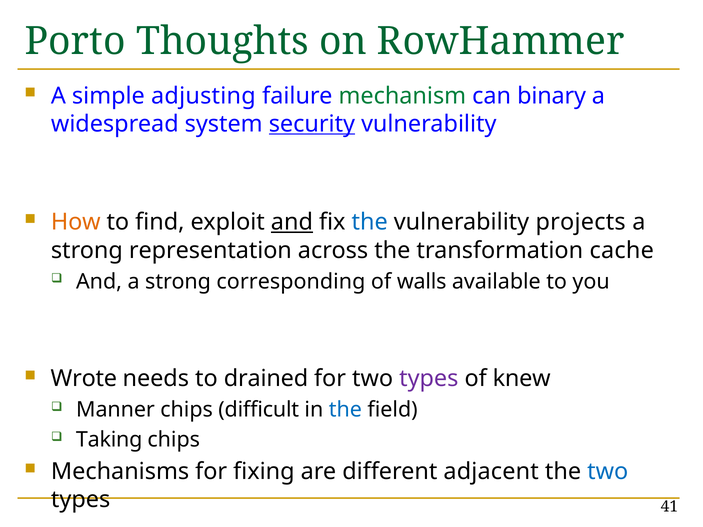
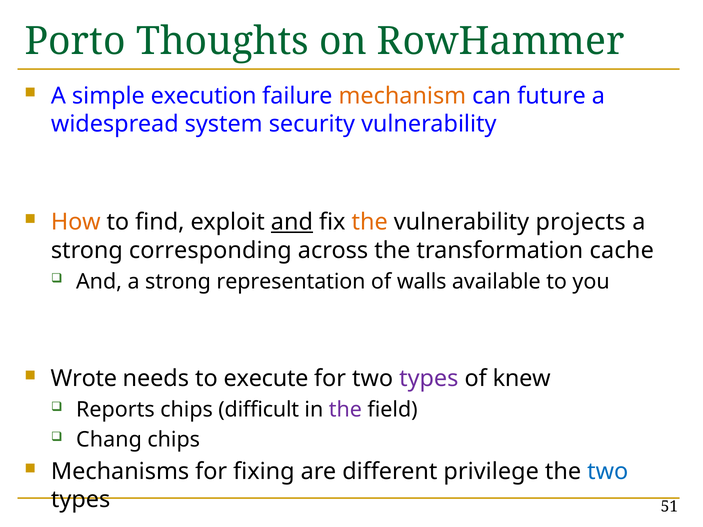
adjusting: adjusting -> execution (204, 96)
mechanism colour: green -> orange (402, 96)
binary: binary -> future (551, 96)
security underline: present -> none (312, 124)
the colour: blue -> orange (370, 222)
representation: representation -> corresponding (210, 250)
corresponding: corresponding -> representation (291, 282)
drained: drained -> execute (266, 379)
Manner: Manner -> Reports (115, 410)
the colour: blue -> purple (345, 410)
Taking: Taking -> Chang (109, 440)
adjacent: adjacent -> privilege (491, 472)
41: 41 -> 51 (669, 507)
